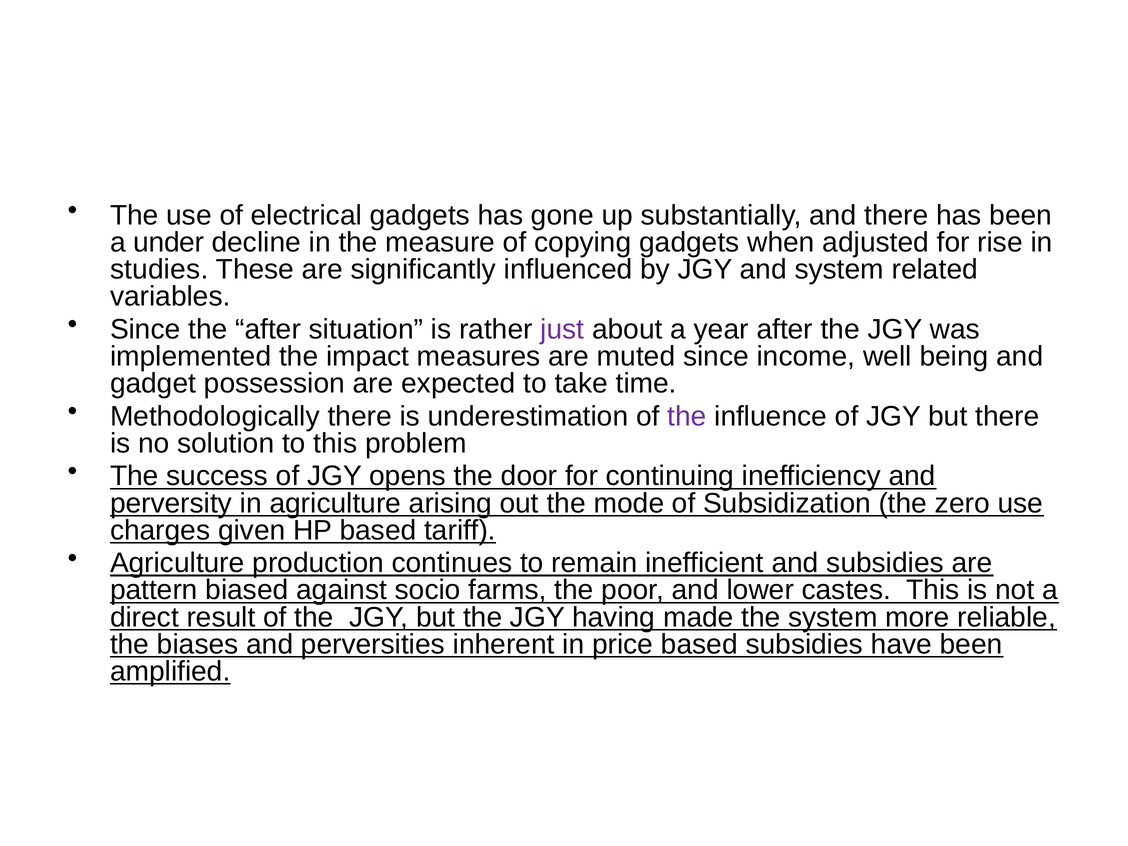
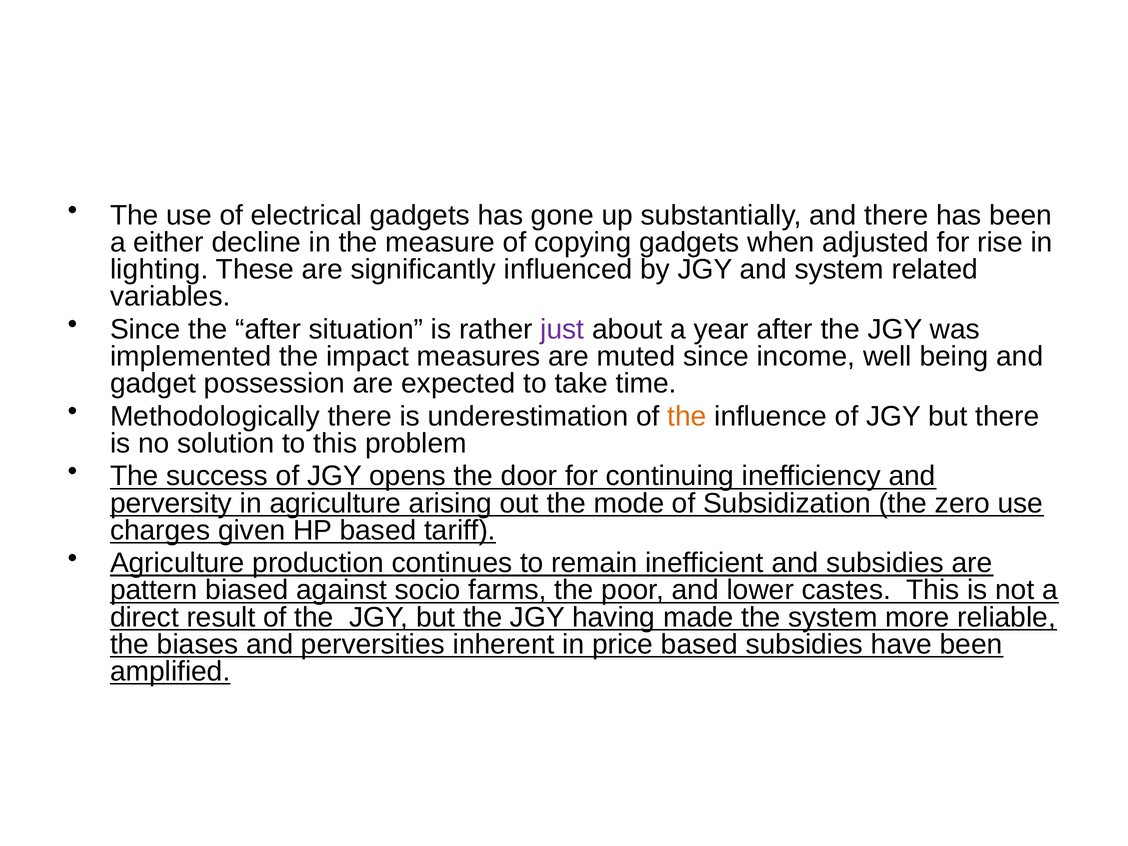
under: under -> either (169, 242)
studies: studies -> lighting (159, 270)
the colour: purple -> orange (687, 416)
